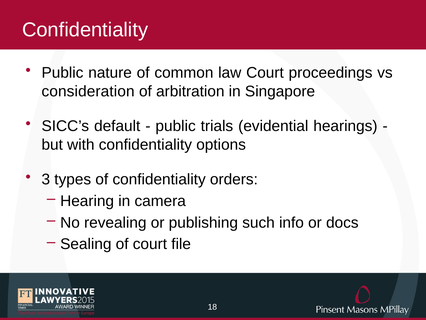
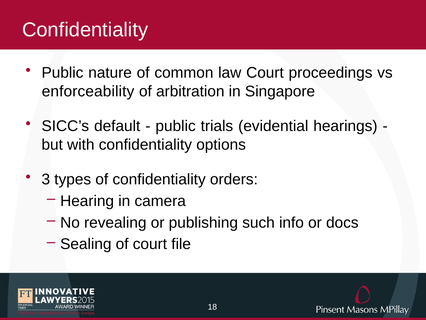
consideration: consideration -> enforceability (88, 91)
